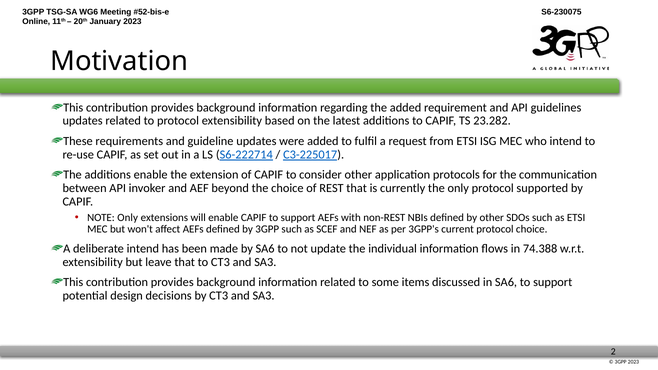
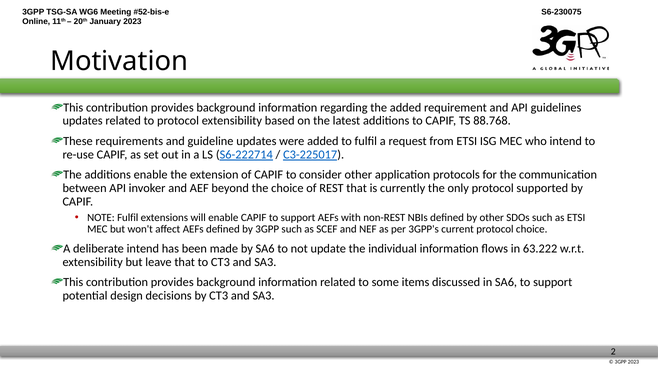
23.282: 23.282 -> 88.768 (492, 121)
NOTE Only: Only -> Fulfil (128, 218)
74.388: 74.388 -> 63.222 (540, 249)
